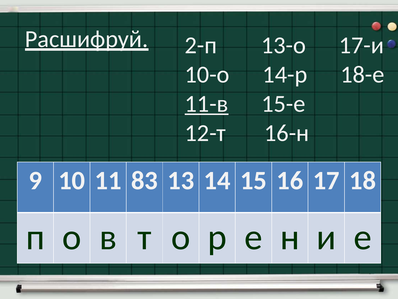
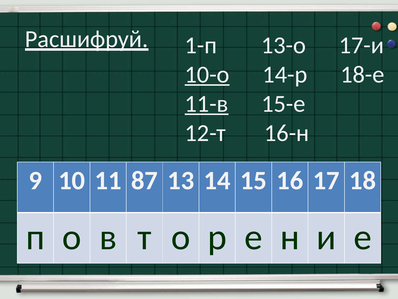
2-п: 2-п -> 1-п (201, 45)
10-о underline: none -> present (207, 74)
83: 83 -> 87 (144, 180)
